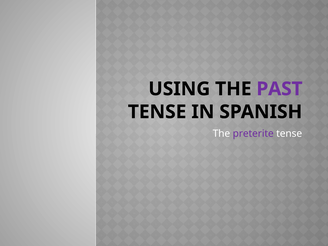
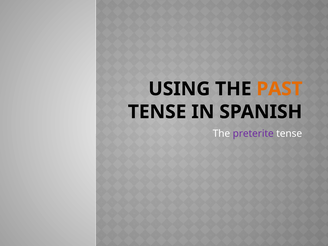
PAST colour: purple -> orange (279, 89)
